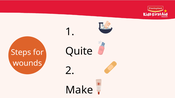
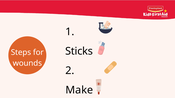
Quite: Quite -> Sticks (79, 51)
